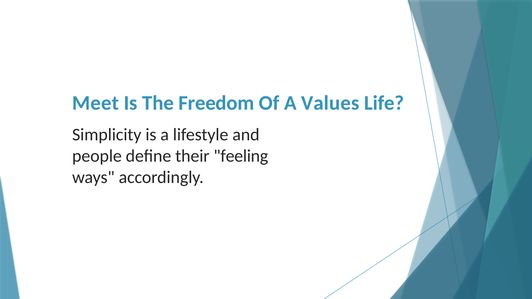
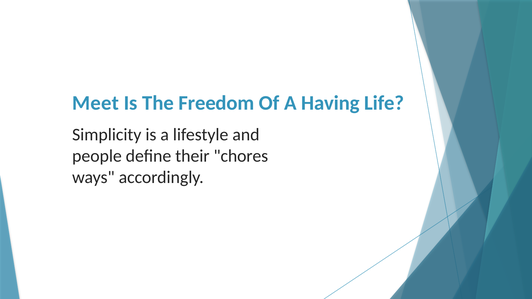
Values: Values -> Having (330, 103)
feeling: feeling -> chores (241, 156)
